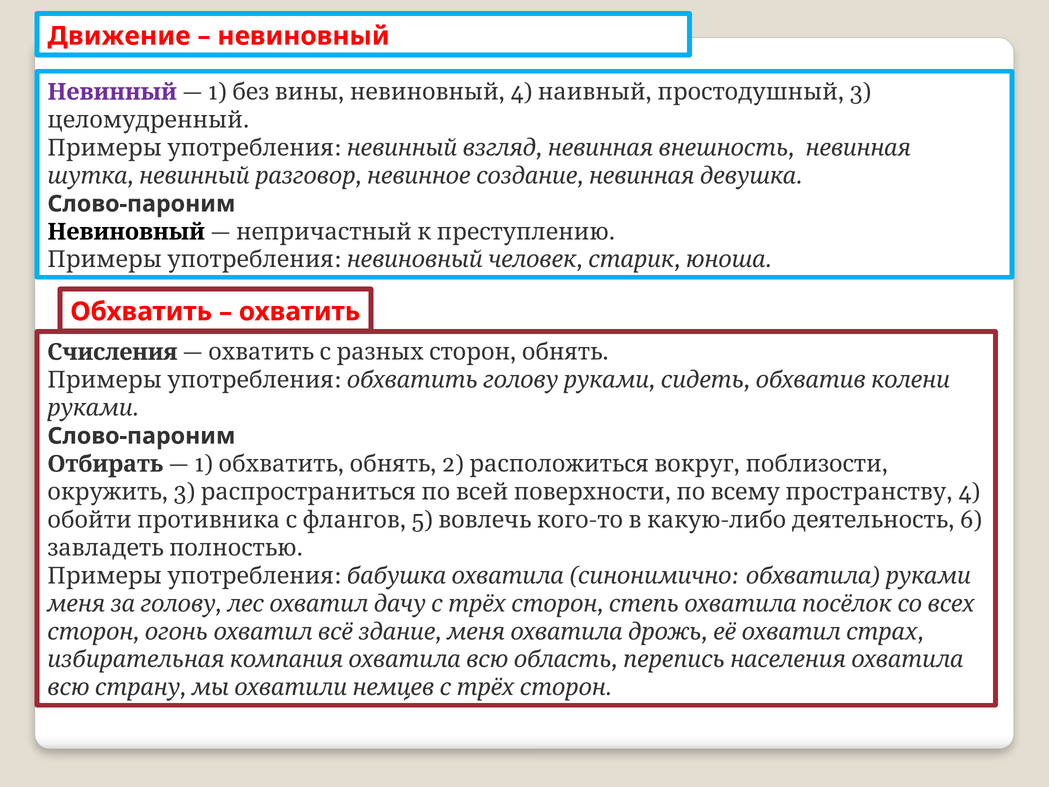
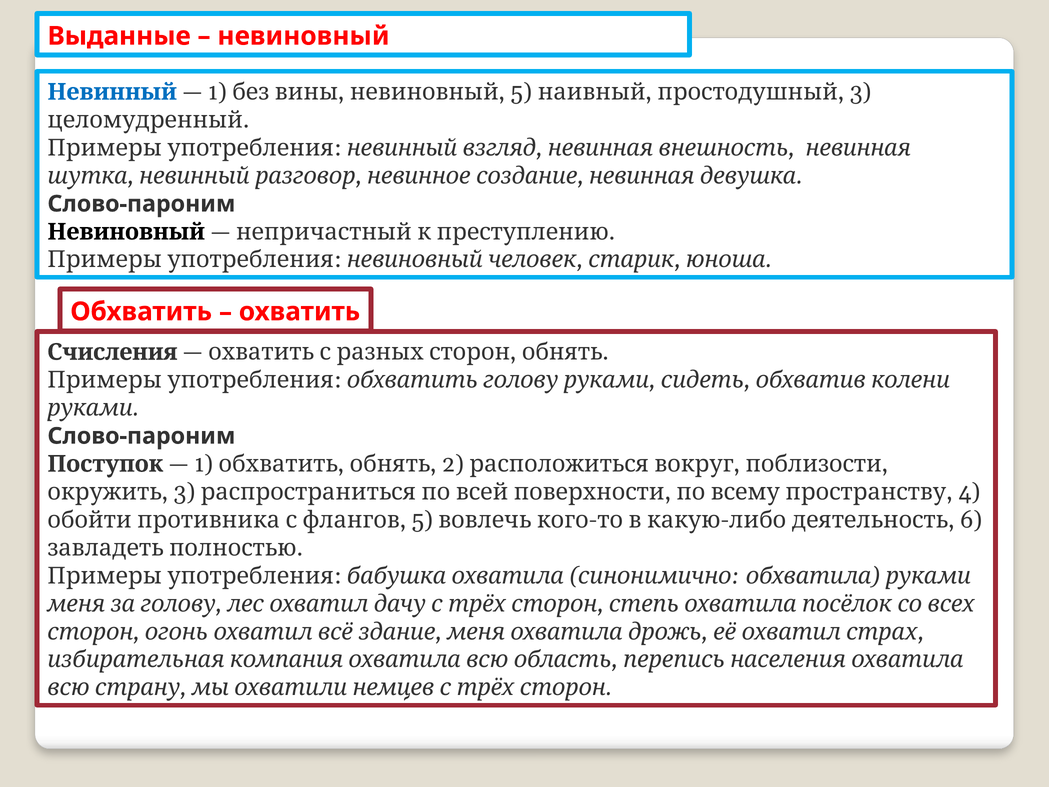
Движение: Движение -> Выданные (119, 36)
Невинный colour: purple -> blue (112, 92)
4: 4 -> 5 (521, 92)
Отбирать: Отбирать -> Поступок (105, 464)
